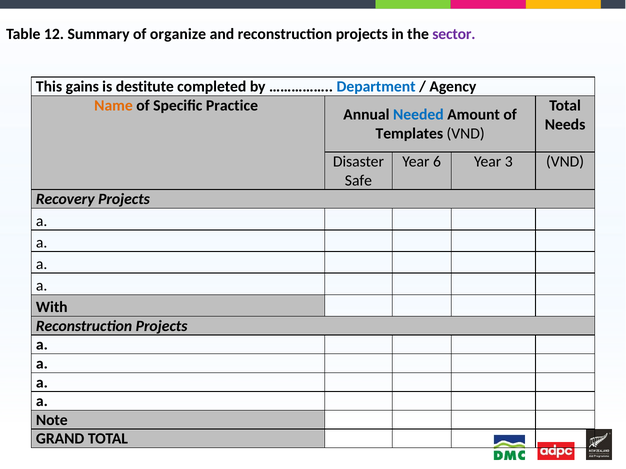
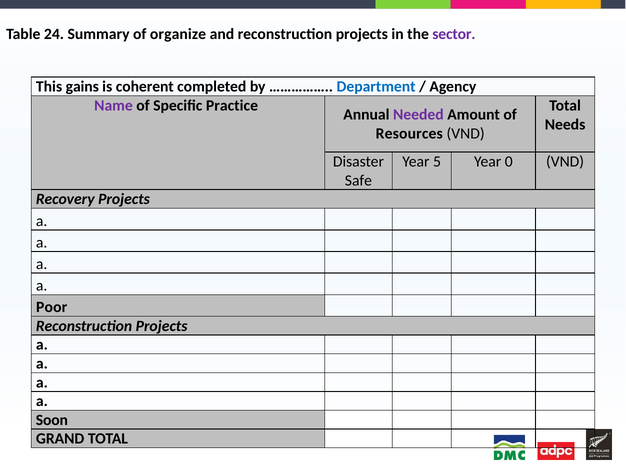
12: 12 -> 24 (54, 34)
destitute: destitute -> coherent (145, 87)
Name colour: orange -> purple (114, 106)
Needed colour: blue -> purple (418, 115)
Templates: Templates -> Resources (409, 134)
6: 6 -> 5 (437, 162)
3: 3 -> 0 (509, 162)
With: With -> Poor (52, 308)
Note: Note -> Soon (52, 420)
